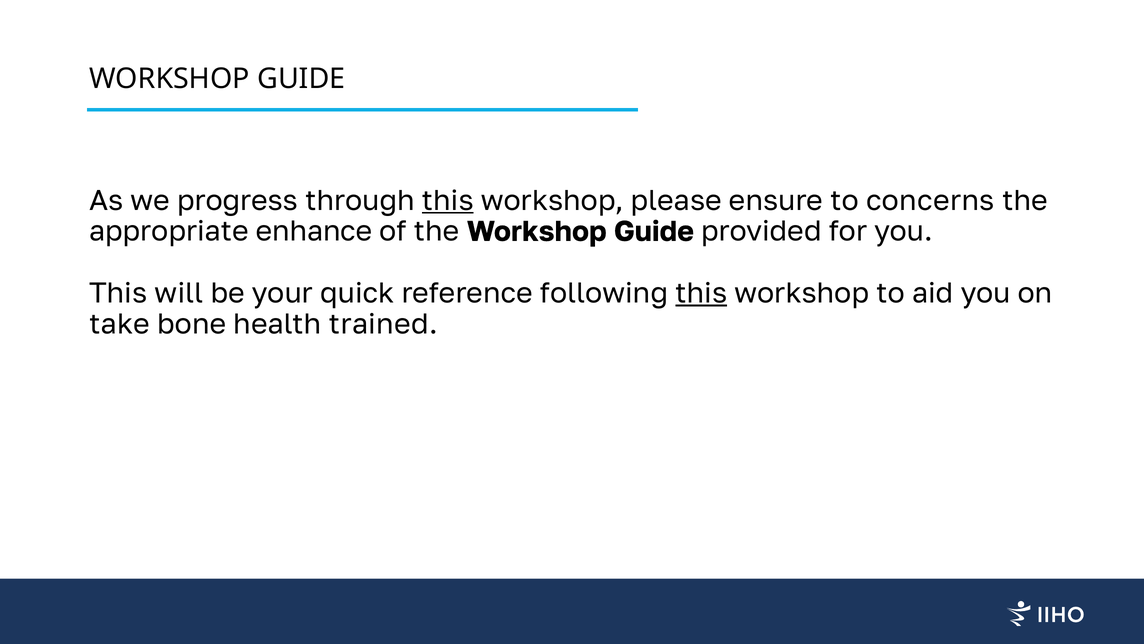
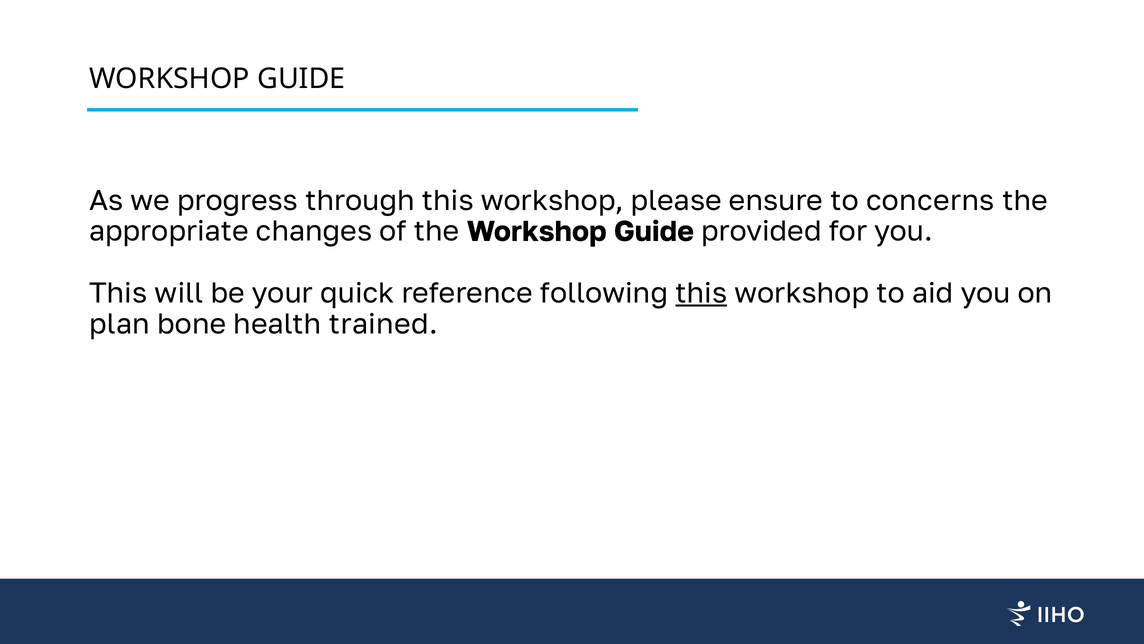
this underline: present -> none (448, 200)
enhance: enhance -> changes (314, 231)
take: take -> plan (120, 324)
